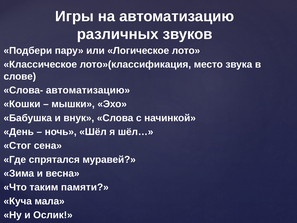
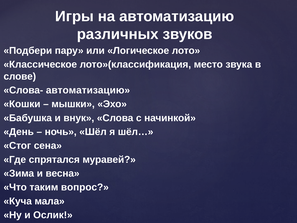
памяти: памяти -> вопрос (85, 187)
